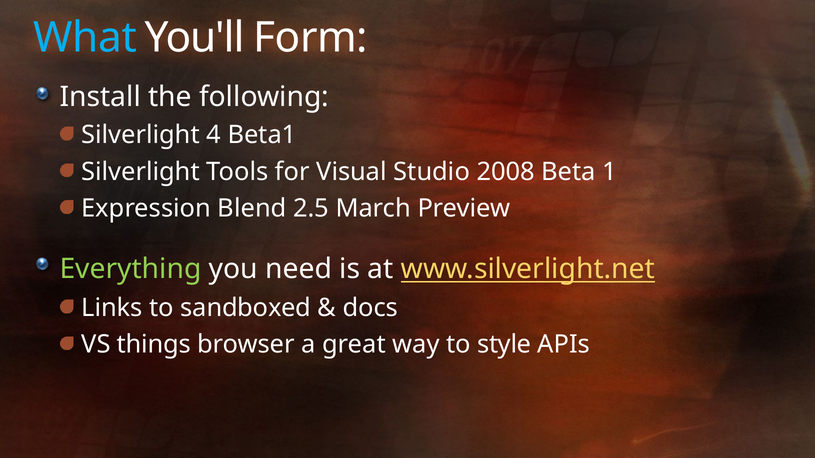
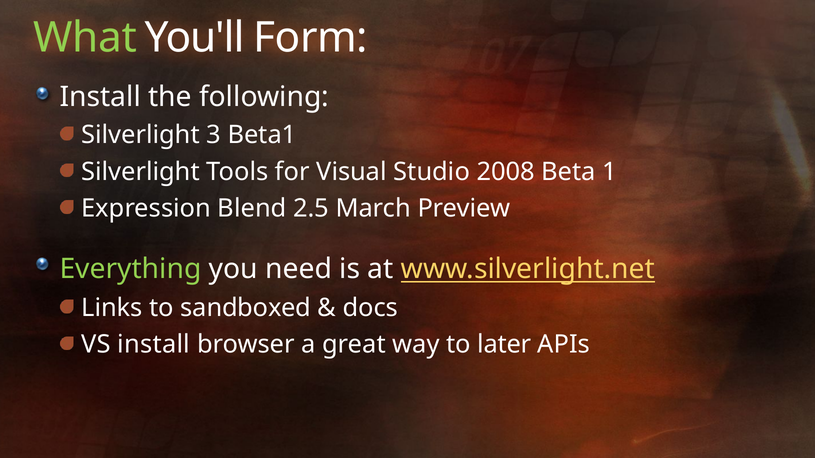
What colour: light blue -> light green (85, 38)
4: 4 -> 3 (214, 135)
VS things: things -> install (154, 345)
style: style -> later (504, 345)
